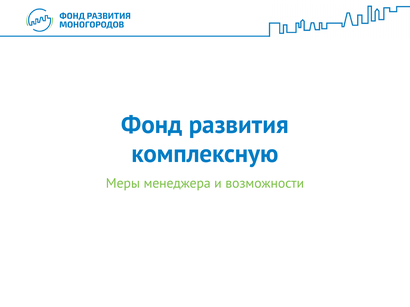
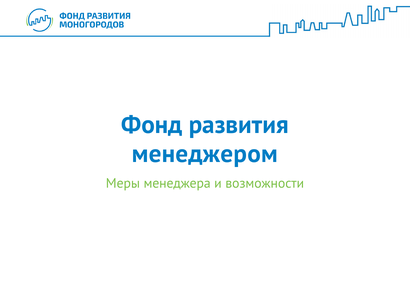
комплексную: комплексную -> менеджером (205, 154)
